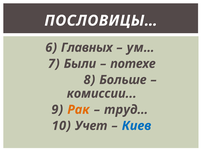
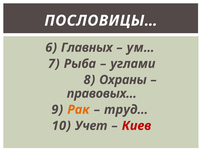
Были: Были -> Рыба (80, 64)
потехе: потехе -> углами (133, 64)
Больше: Больше -> Охраны (123, 80)
комиссии: комиссии -> правовых (102, 93)
Киев colour: blue -> red (137, 125)
